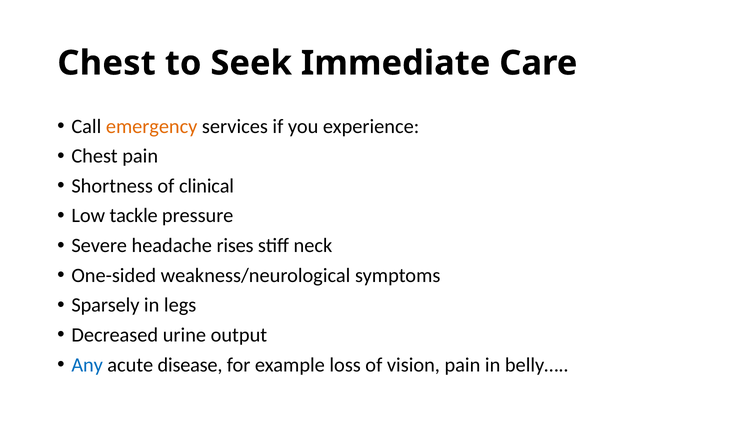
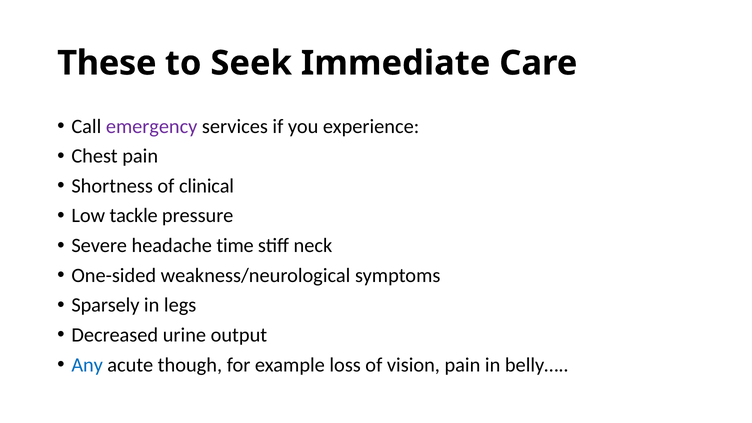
Chest: Chest -> These (107, 63)
emergency colour: orange -> purple (152, 126)
rises: rises -> time (235, 246)
disease: disease -> though (190, 365)
